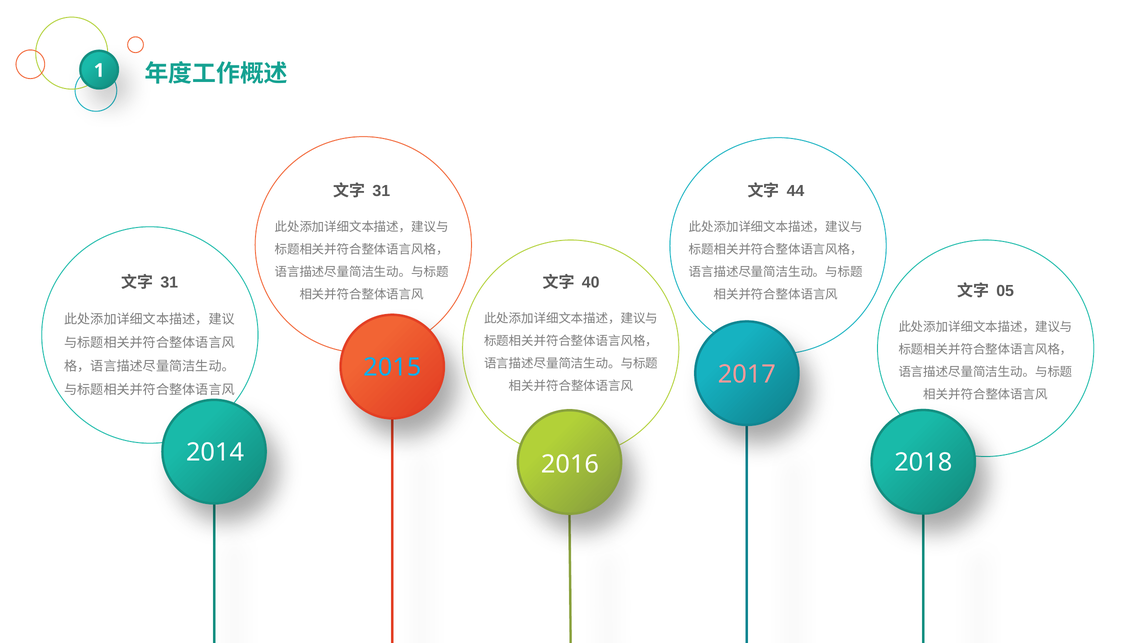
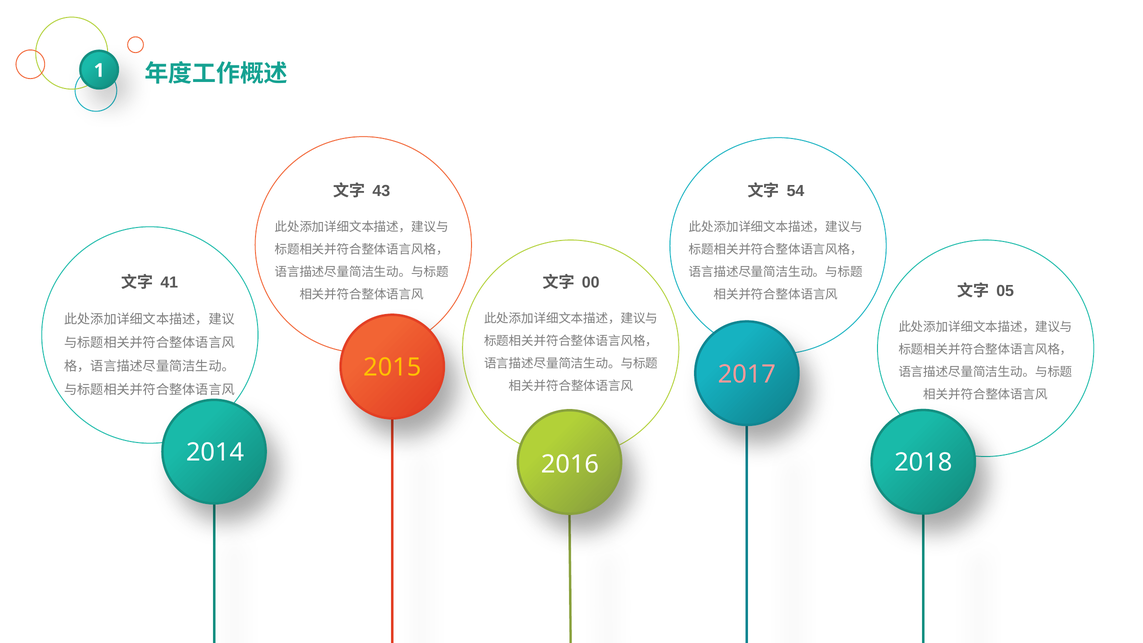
31: 31 -> 43 (381, 191)
44: 44 -> 54 (795, 191)
31: 31 -> 41 (169, 282)
40: 40 -> 00 (591, 282)
2015 colour: light blue -> yellow (392, 367)
